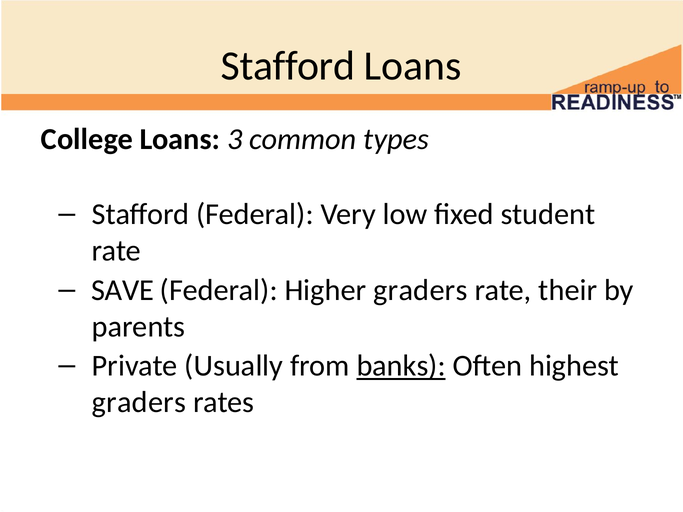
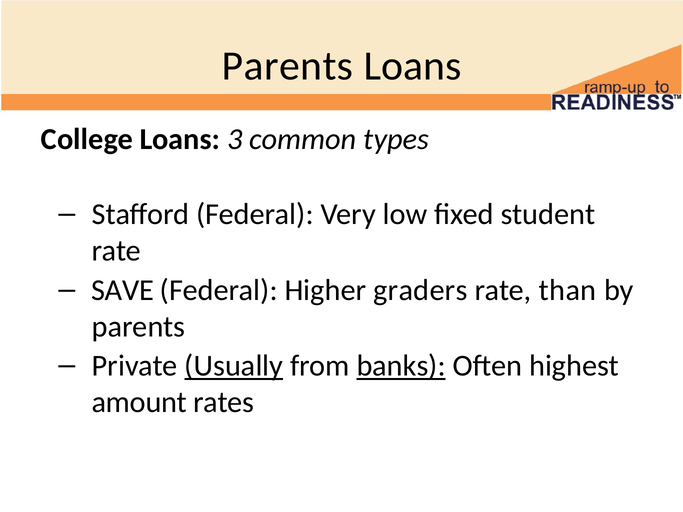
Stafford: Stafford -> Parents (288, 66)
their: their -> than (568, 290)
Usually underline: none -> present (234, 366)
graders: graders -> amount (139, 402)
